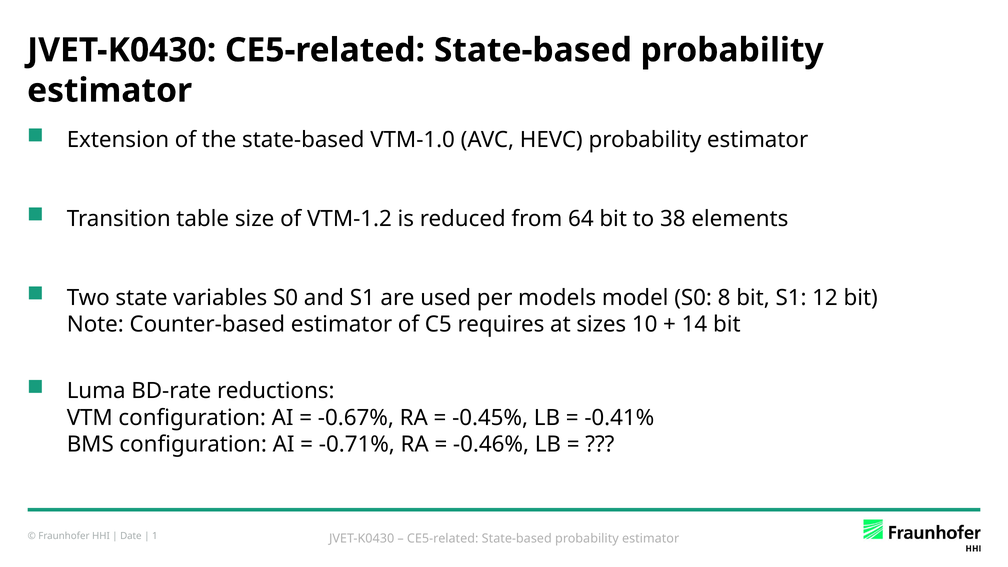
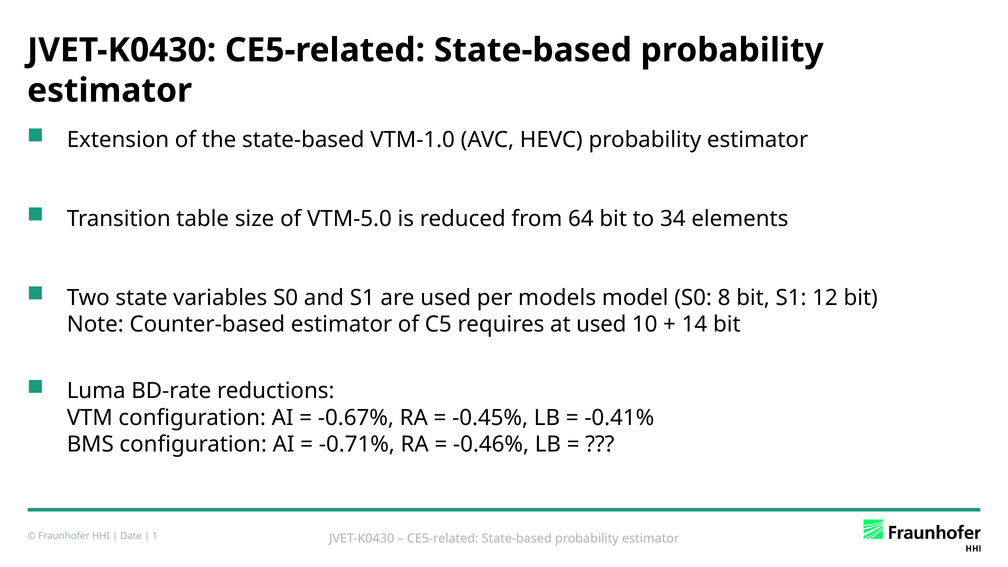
VTM-1.2: VTM-1.2 -> VTM-5.0 (349, 219)
38: 38 -> 34 (673, 219)
at sizes: sizes -> used (601, 325)
